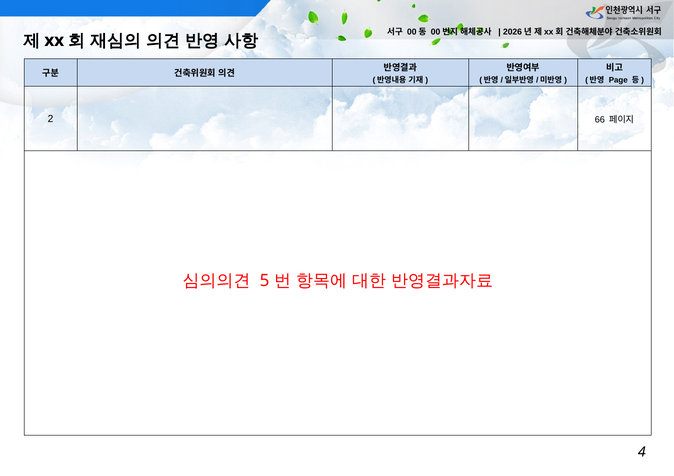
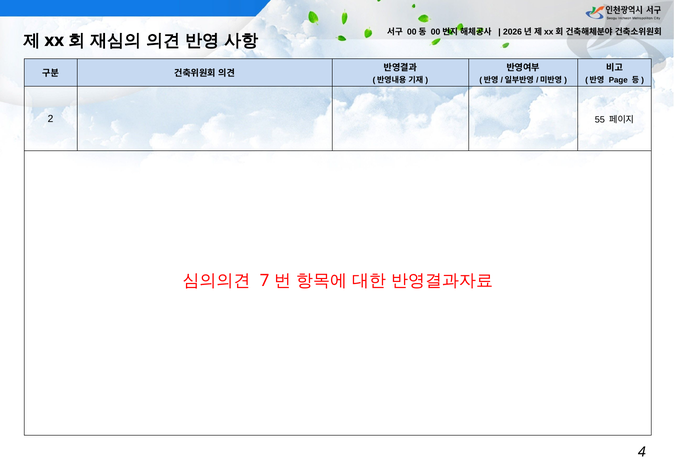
66: 66 -> 55 (600, 120)
5: 5 -> 7 (265, 281)
